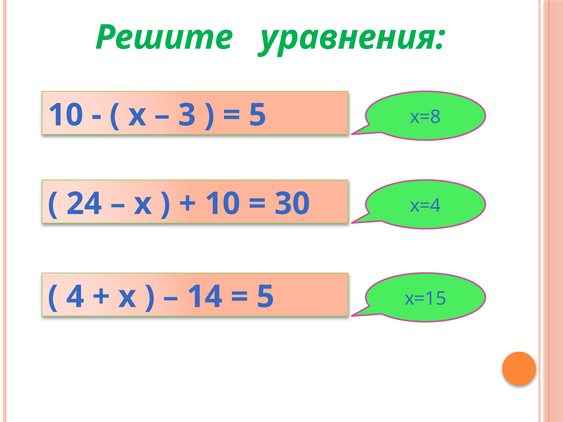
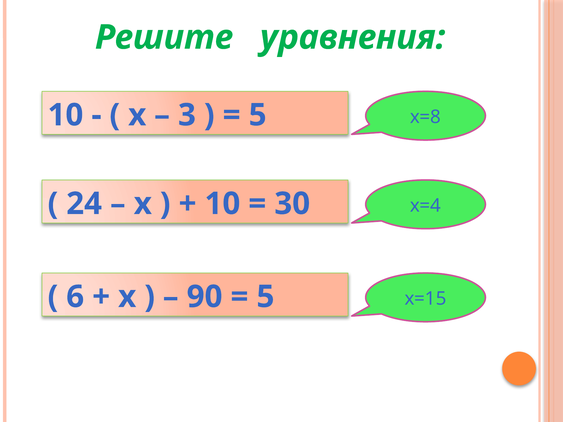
4: 4 -> 6 (75, 297)
14: 14 -> 90 (205, 297)
